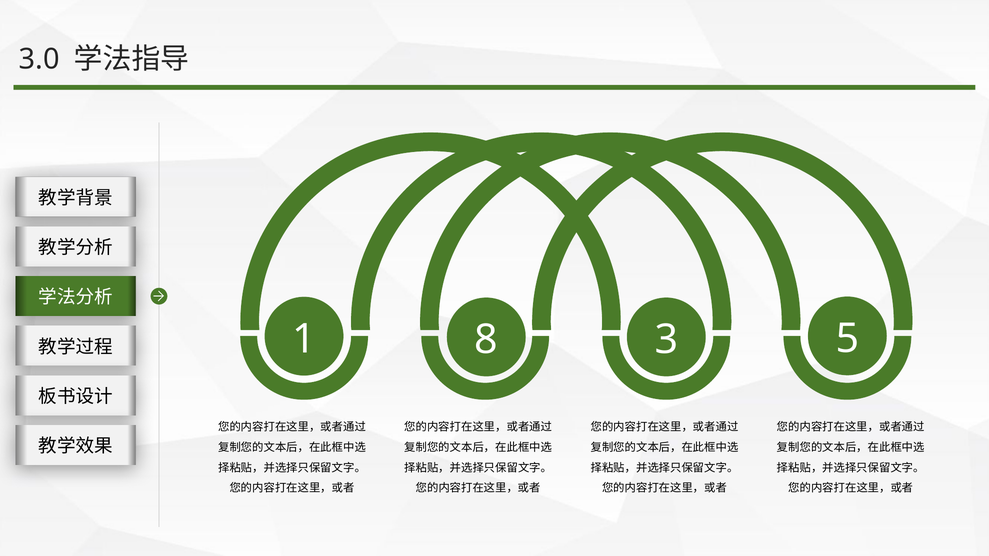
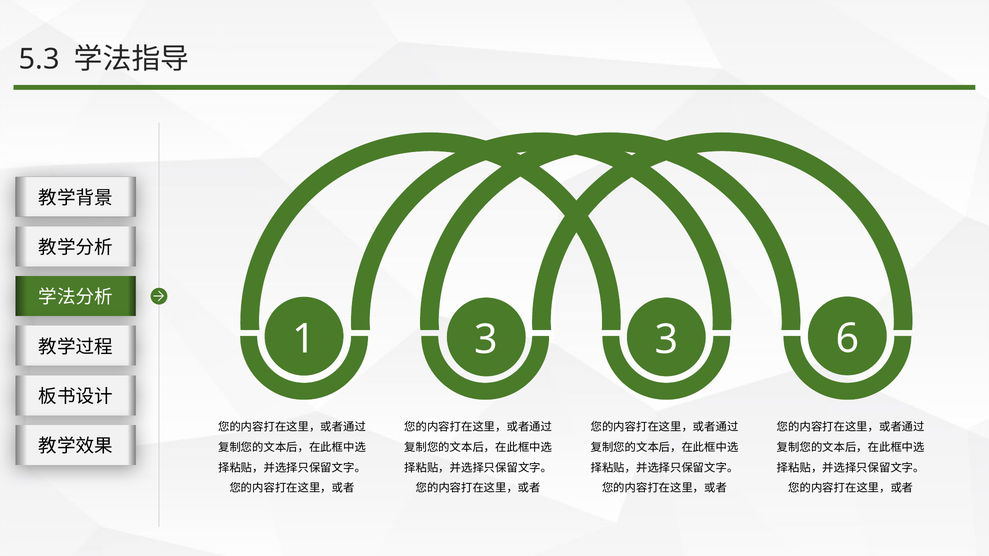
3.0: 3.0 -> 5.3 (39, 59)
1 8: 8 -> 3 (486, 340)
5: 5 -> 6 (847, 339)
